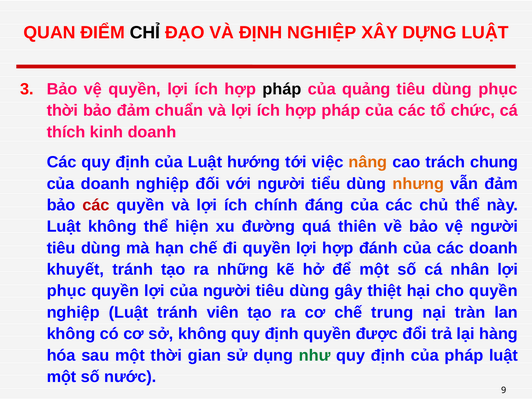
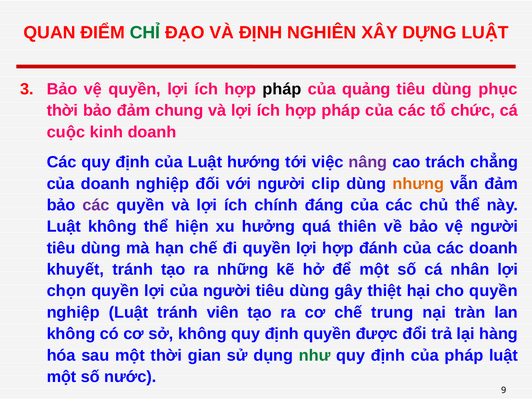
CHỈ colour: black -> green (145, 33)
ĐỊNH NGHIỆP: NGHIỆP -> NGHIÊN (322, 33)
chuẩn: chuẩn -> chung (179, 111)
thích: thích -> cuộc (66, 132)
nâng colour: orange -> purple (368, 162)
chung: chung -> chẳng (494, 162)
tiểu: tiểu -> clip (326, 184)
các colour: red -> purple (96, 205)
đường: đường -> hưởng (268, 227)
phục: phục -> chọn (66, 291)
